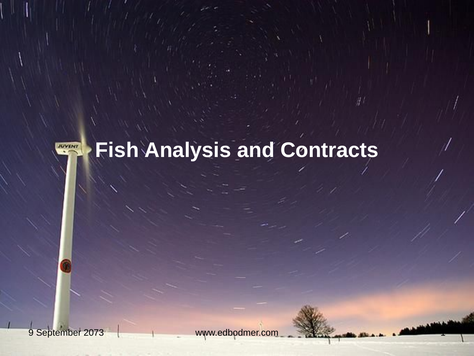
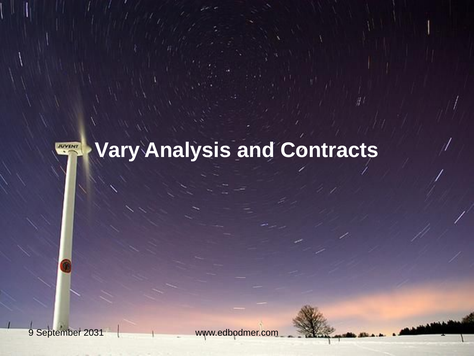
Fish: Fish -> Vary (117, 150)
2073: 2073 -> 2031 (94, 332)
